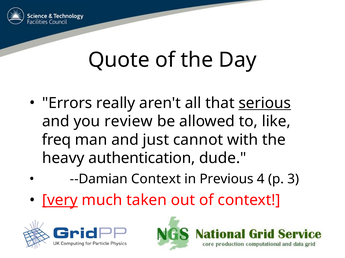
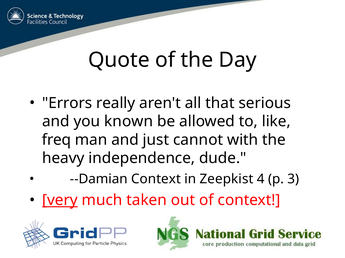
serious underline: present -> none (265, 103)
review: review -> known (129, 122)
authentication: authentication -> independence (142, 159)
Previous: Previous -> Zeepkist (226, 180)
